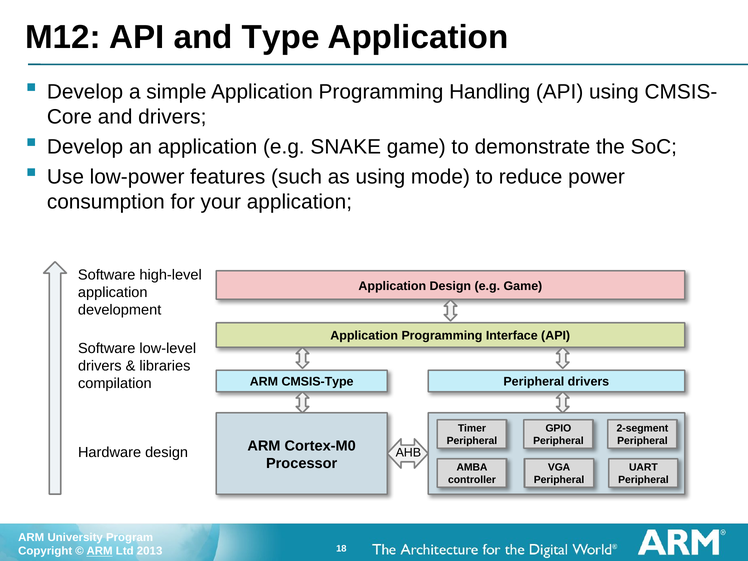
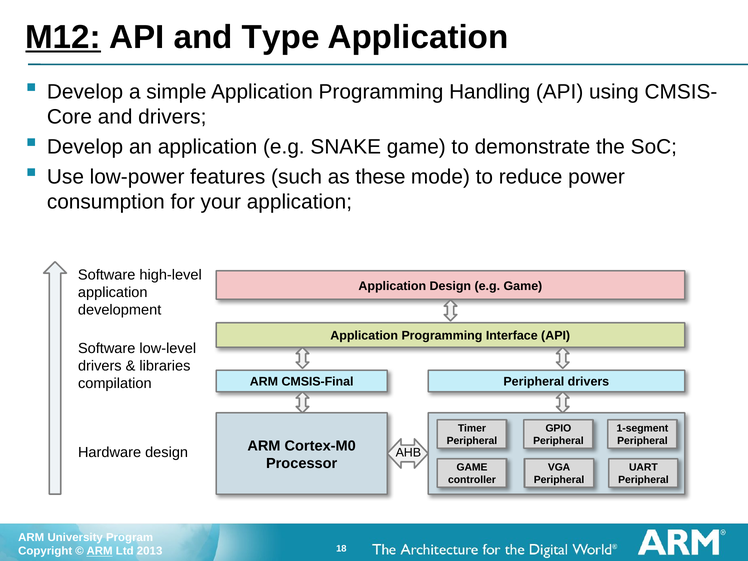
M12 underline: none -> present (63, 37)
as using: using -> these (380, 177)
CMSIS-Type: CMSIS-Type -> CMSIS-Final (317, 382)
2-segment: 2-segment -> 1-segment (642, 429)
AMBA: AMBA -> GAME (472, 467)
